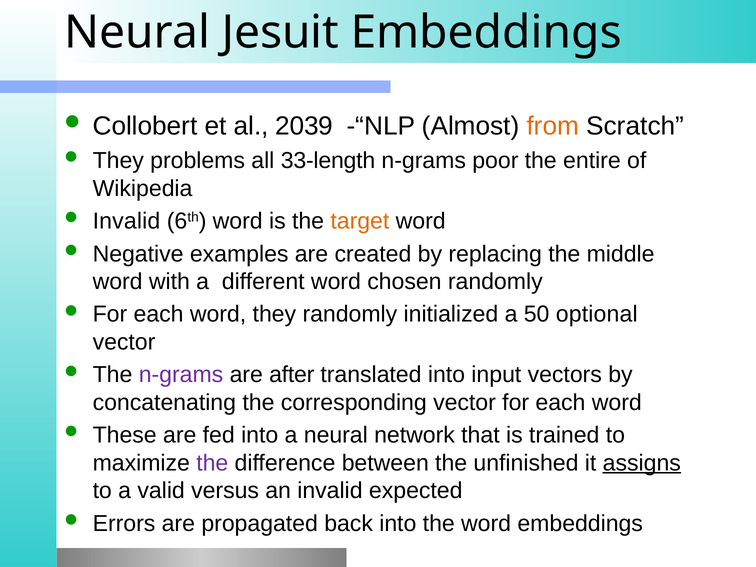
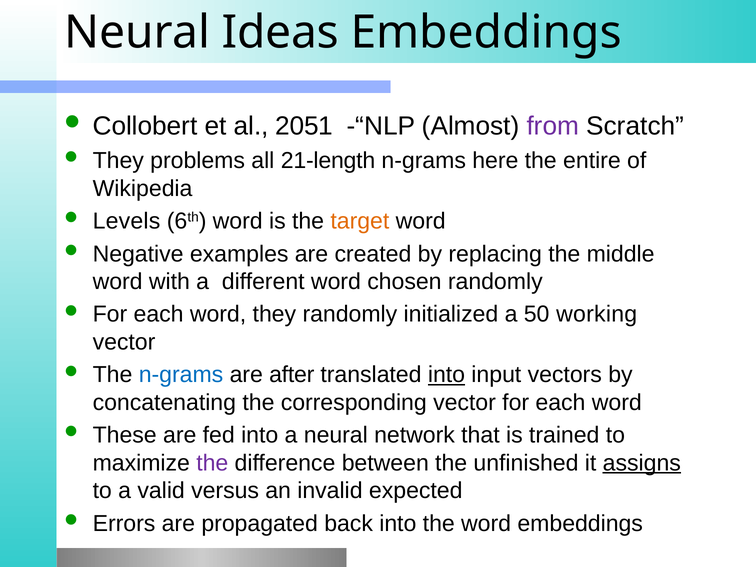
Jesuit: Jesuit -> Ideas (280, 32)
2039: 2039 -> 2051 (304, 126)
from colour: orange -> purple (553, 126)
33-length: 33-length -> 21-length (328, 161)
poor: poor -> here (495, 161)
Invalid: Invalid -> Levels (127, 221)
optional: optional -> working (597, 314)
n-grams colour: purple -> blue (181, 375)
into underline: none -> present (447, 375)
